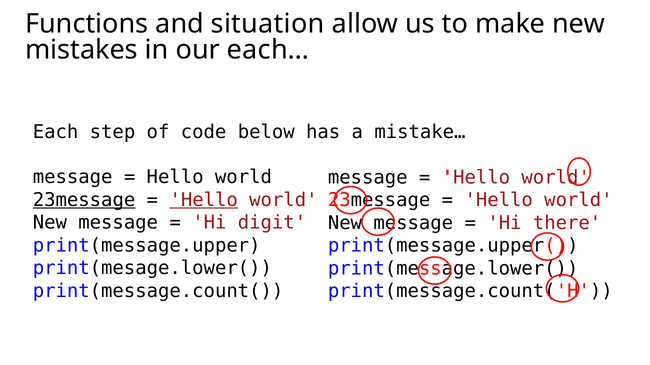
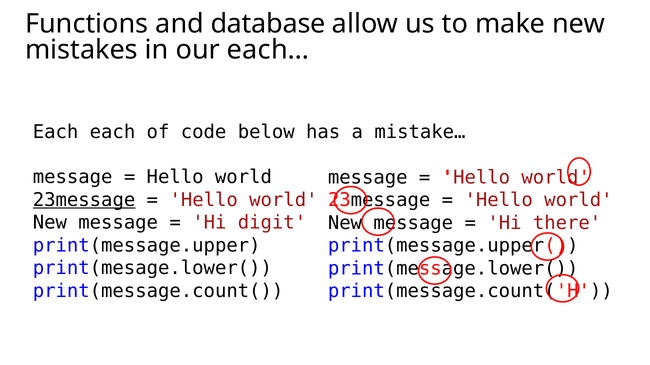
situation: situation -> database (268, 24)
Each step: step -> each (113, 132)
Hello underline: present -> none (204, 200)
